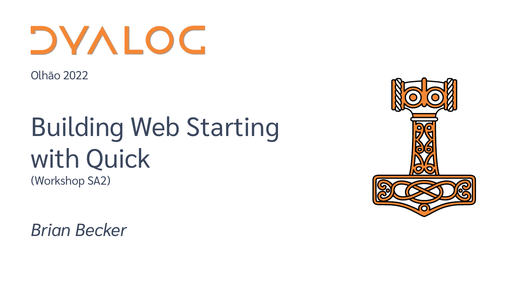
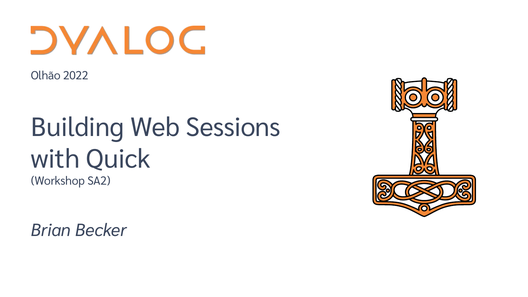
Starting: Starting -> Sessions (233, 127)
